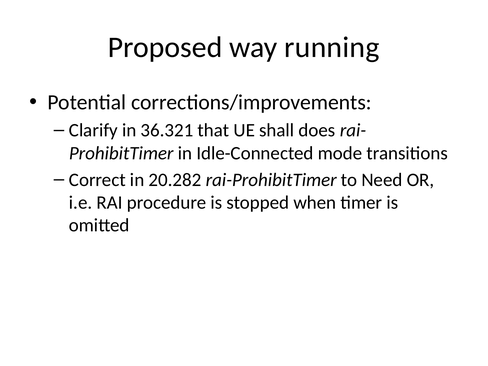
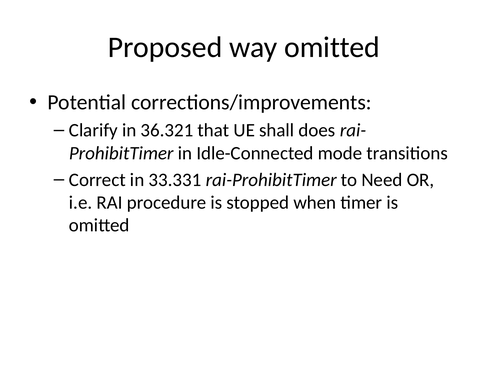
way running: running -> omitted (332, 47)
20.282: 20.282 -> 33.331 (175, 180)
